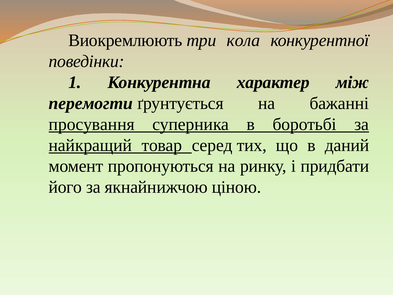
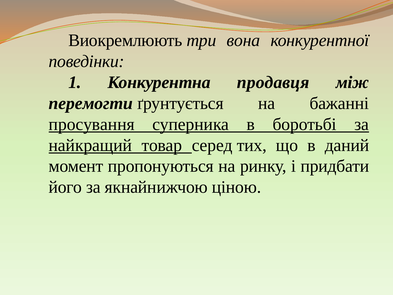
кола: кола -> вона (243, 40)
характер: характер -> продавця (273, 82)
